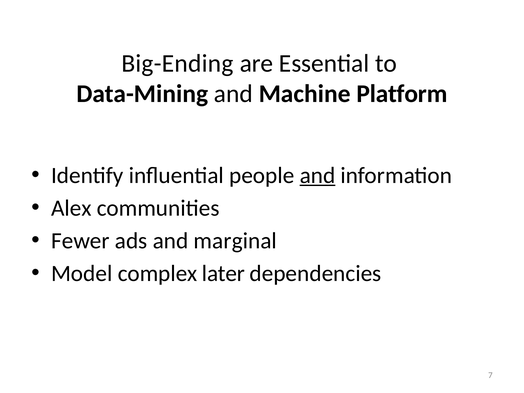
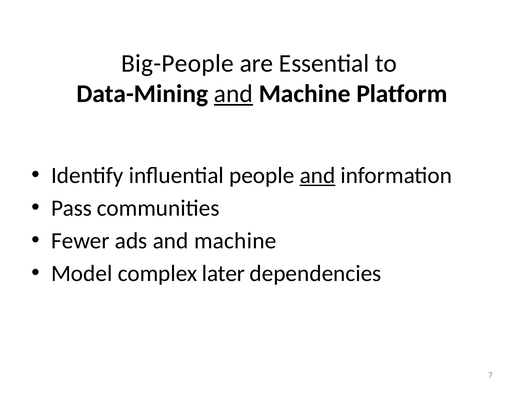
Big-Ending: Big-Ending -> Big-People (177, 63)
and underline: none -> present (233, 94)
Alex: Alex -> Pass (71, 208)
ads and marginal: marginal -> machine (235, 241)
